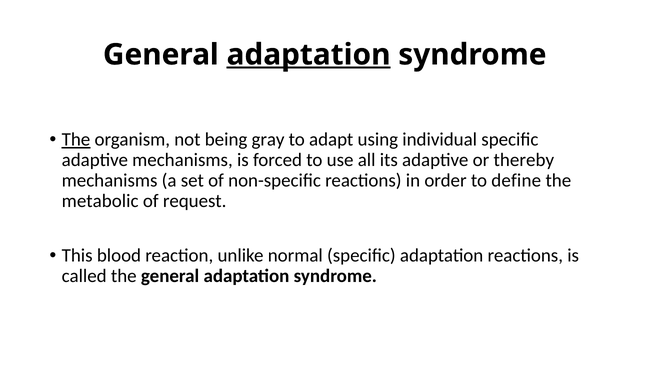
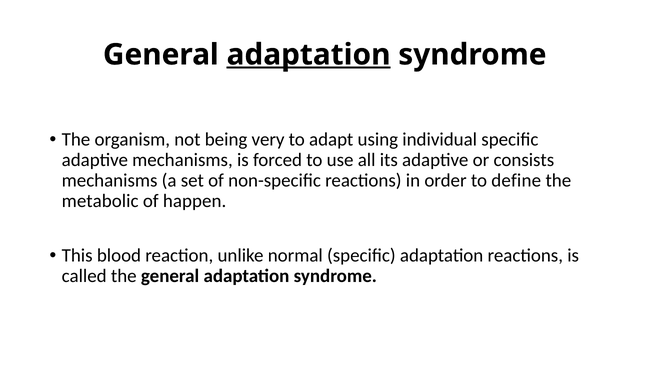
The underline: present -> none (76, 139)
gray: gray -> very (268, 139)
thereby: thereby -> consists (524, 160)
request: request -> happen (195, 201)
